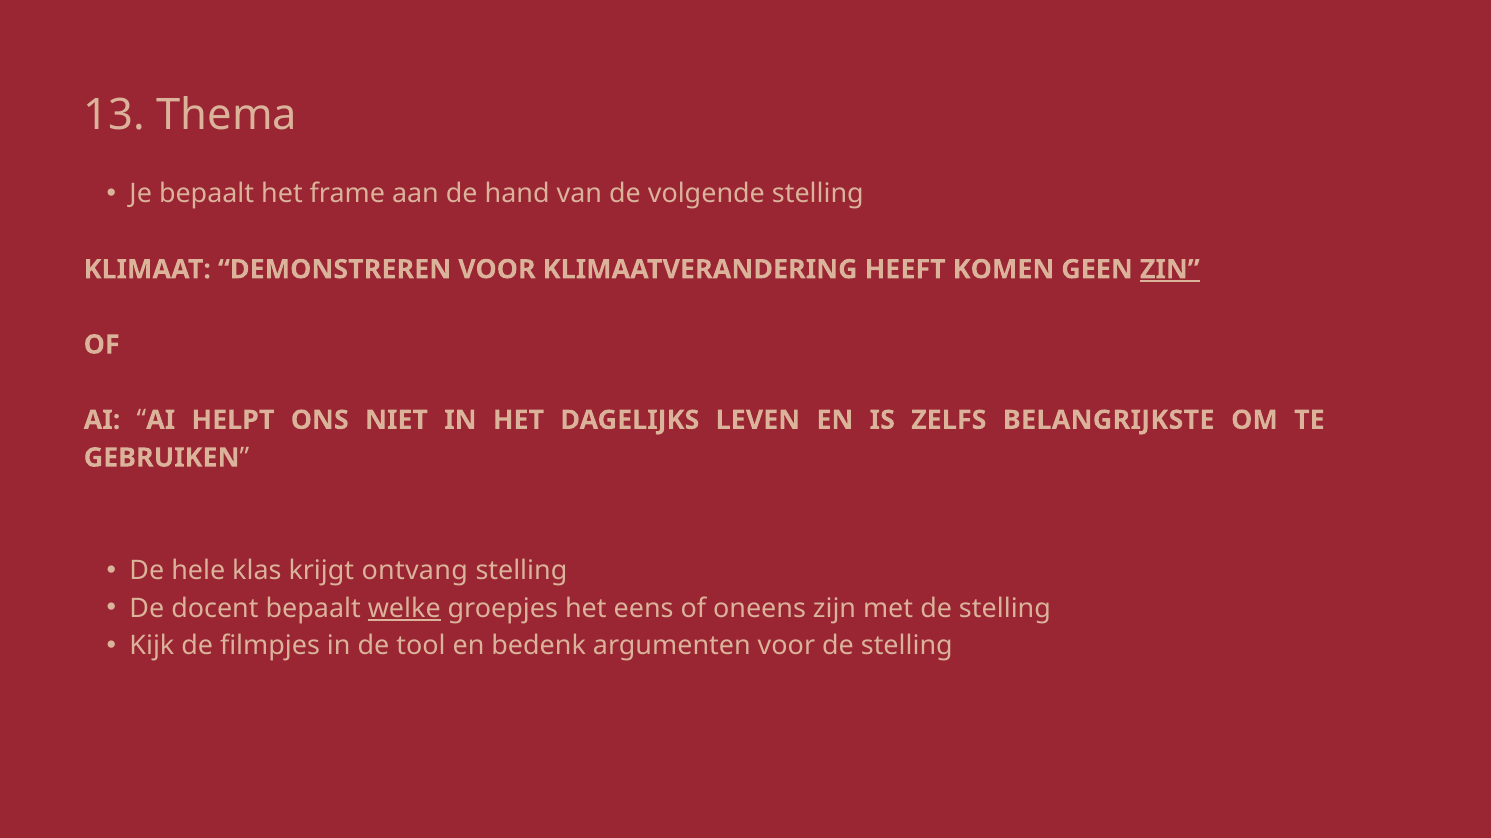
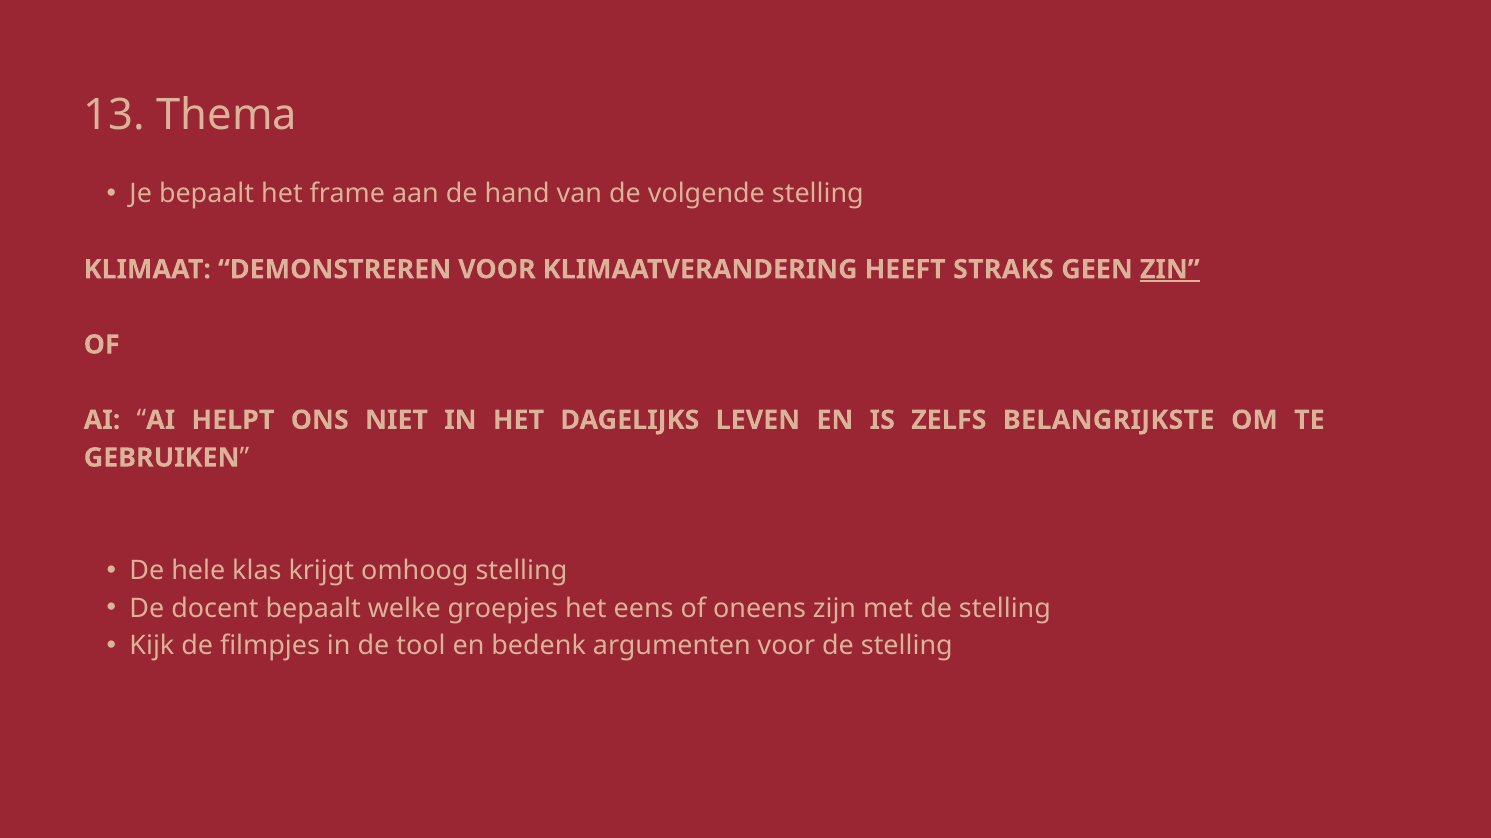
KOMEN: KOMEN -> STRAKS (1003, 270)
ontvang: ontvang -> omhoog (415, 571)
welke underline: present -> none (404, 609)
